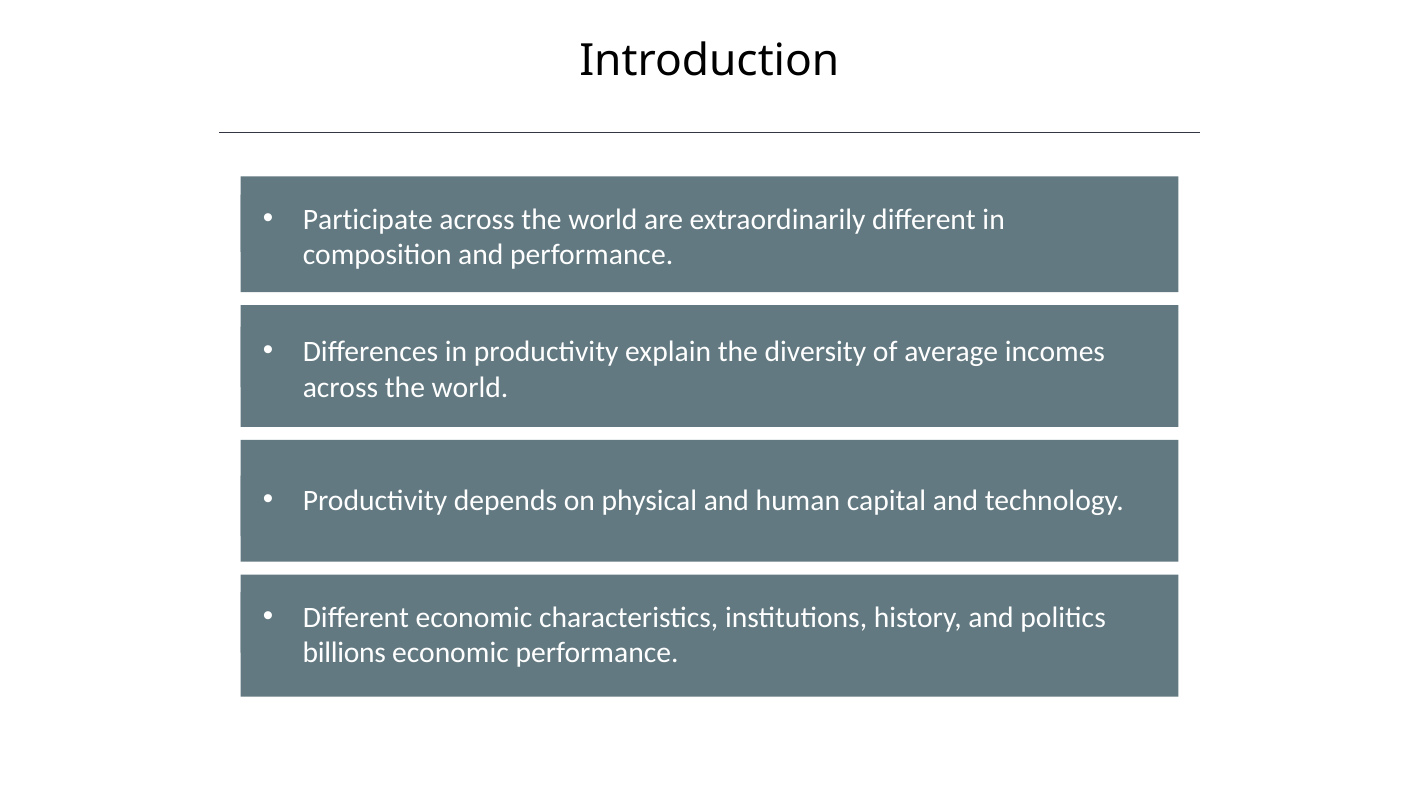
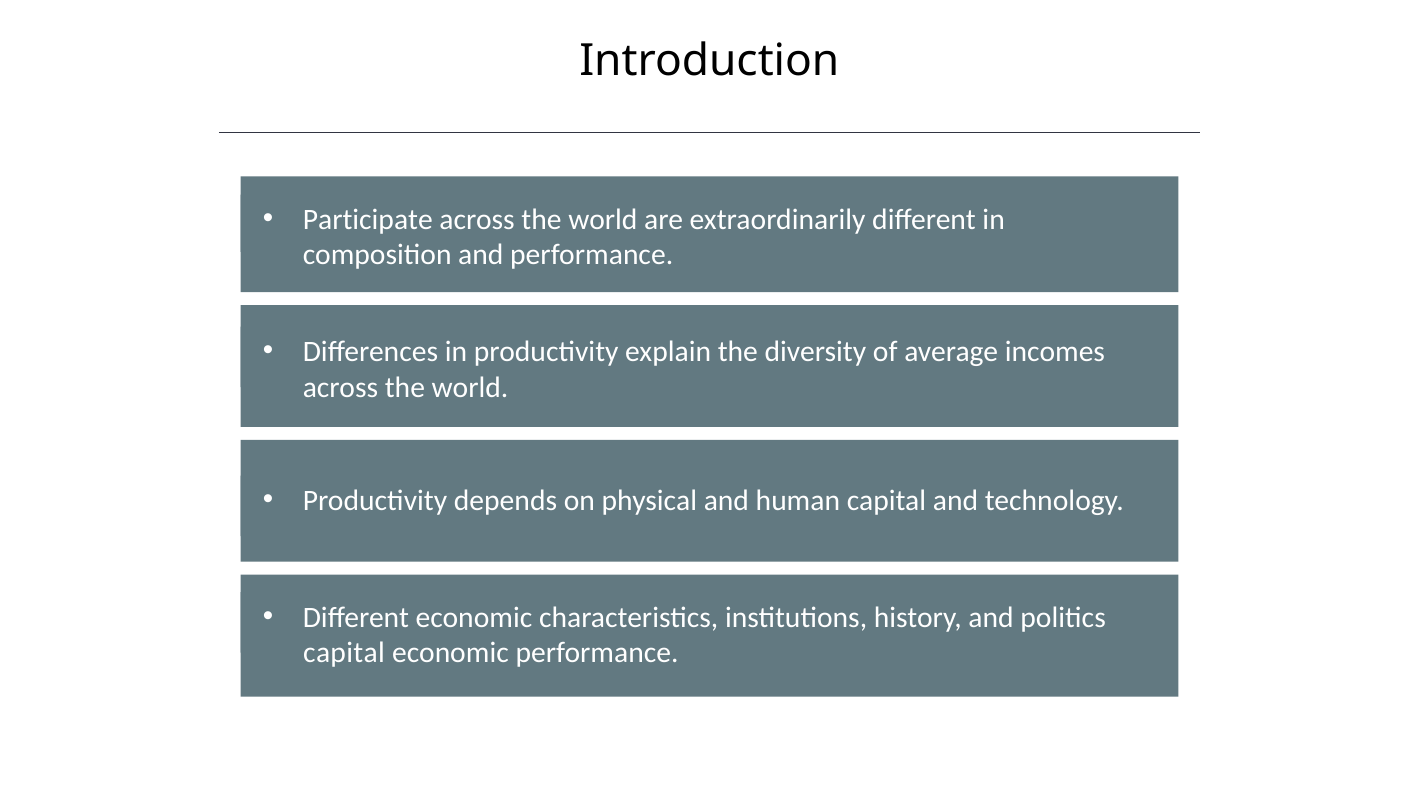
billions: billions -> capital (344, 653)
